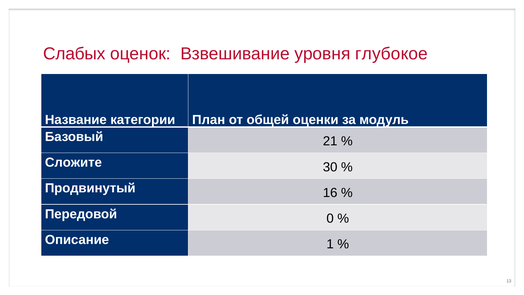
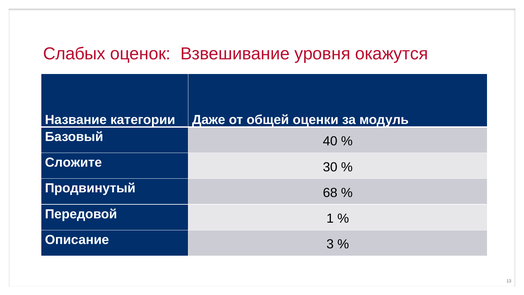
глубокое: глубокое -> окажутся (392, 54)
План: План -> Даже (209, 120)
21: 21 -> 40 (330, 141)
16: 16 -> 68 (330, 193)
0: 0 -> 1 (330, 218)
1: 1 -> 3 (330, 244)
